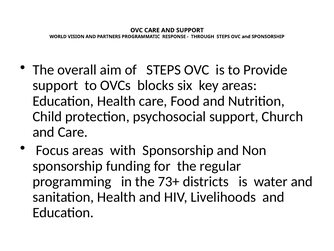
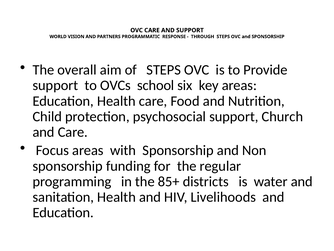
blocks: blocks -> school (156, 85)
73+: 73+ -> 85+ (169, 181)
